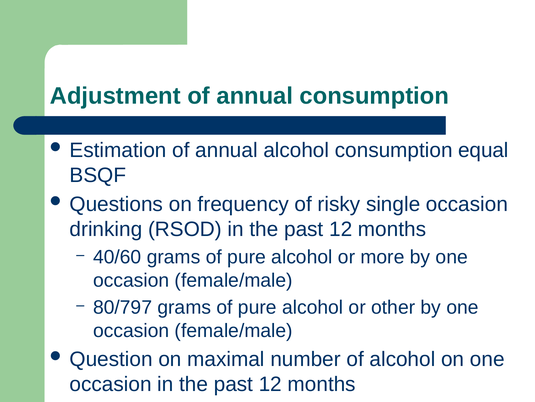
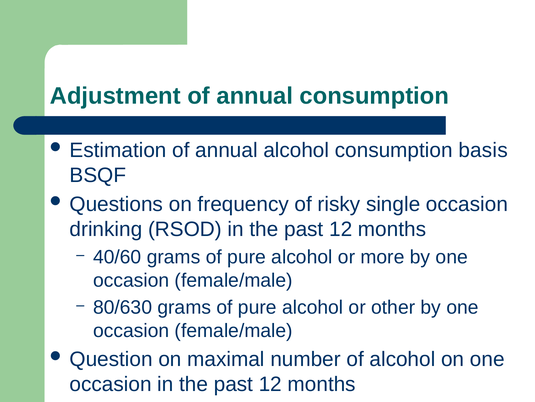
equal: equal -> basis (483, 150)
80/797: 80/797 -> 80/630 (123, 307)
